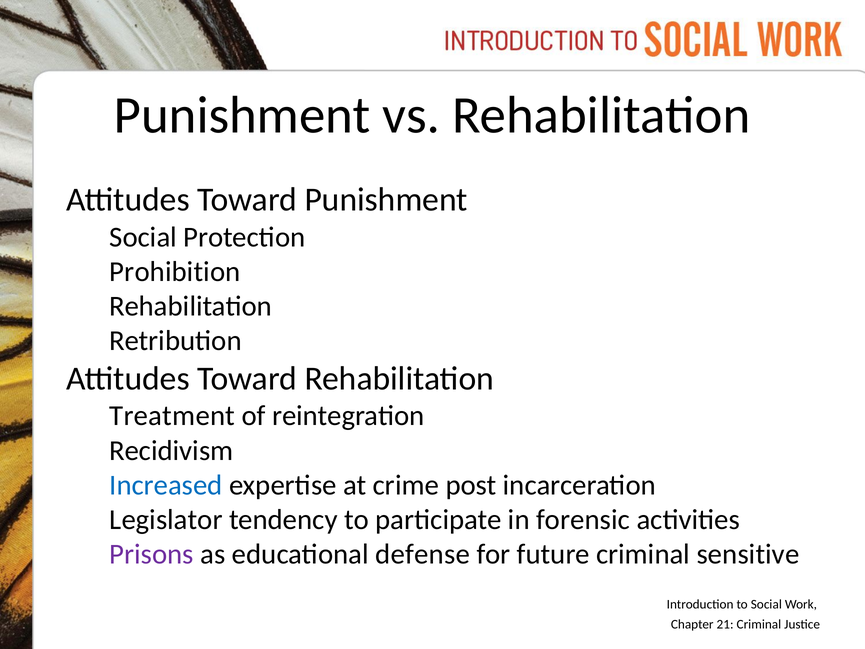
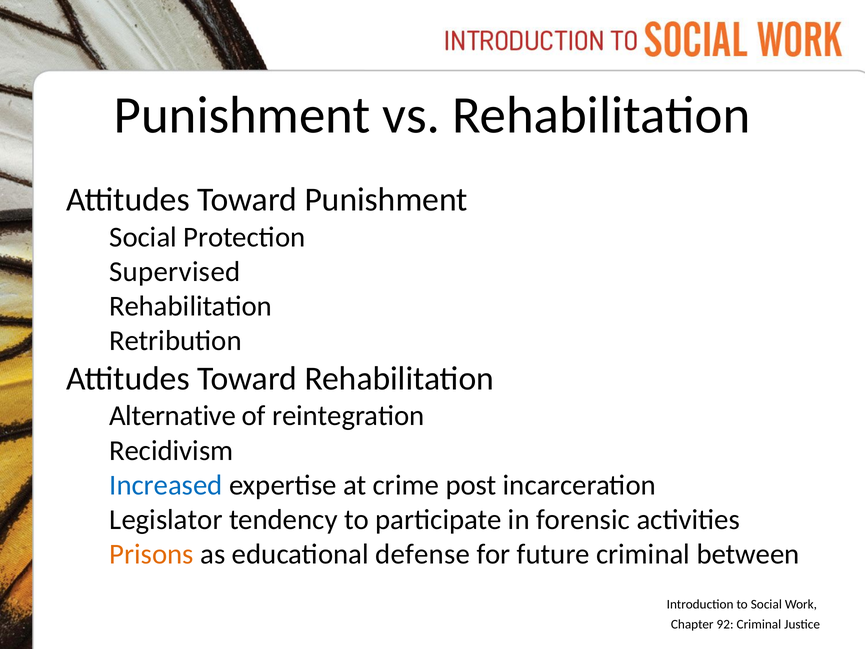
Prohibition: Prohibition -> Supervised (175, 272)
Treatment: Treatment -> Alternative (172, 416)
Prisons colour: purple -> orange (152, 554)
sensitive: sensitive -> between (748, 554)
21: 21 -> 92 (725, 624)
